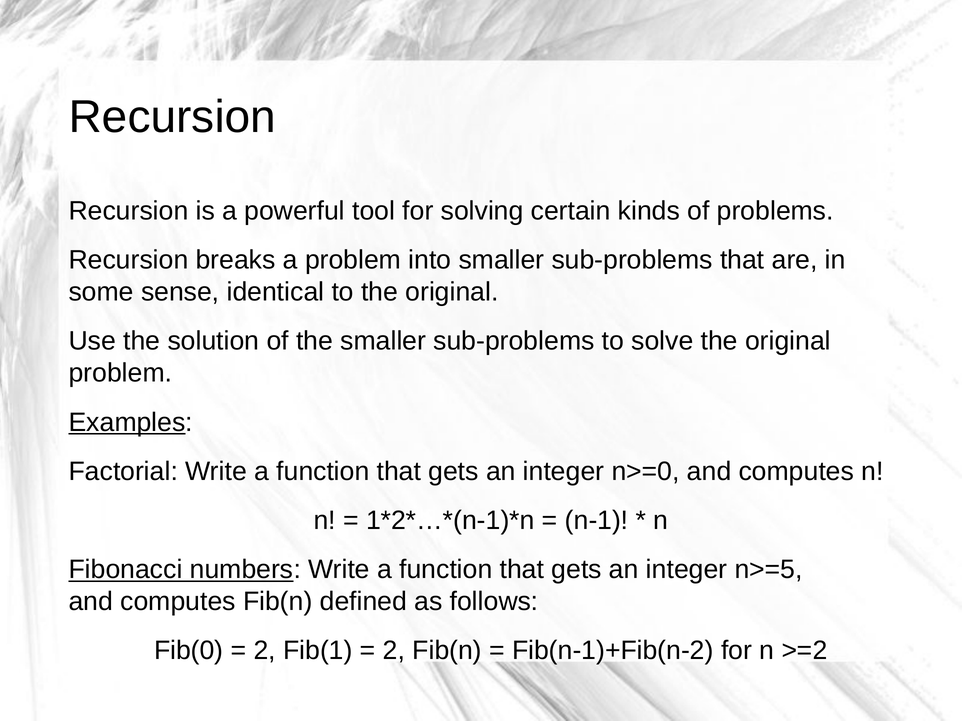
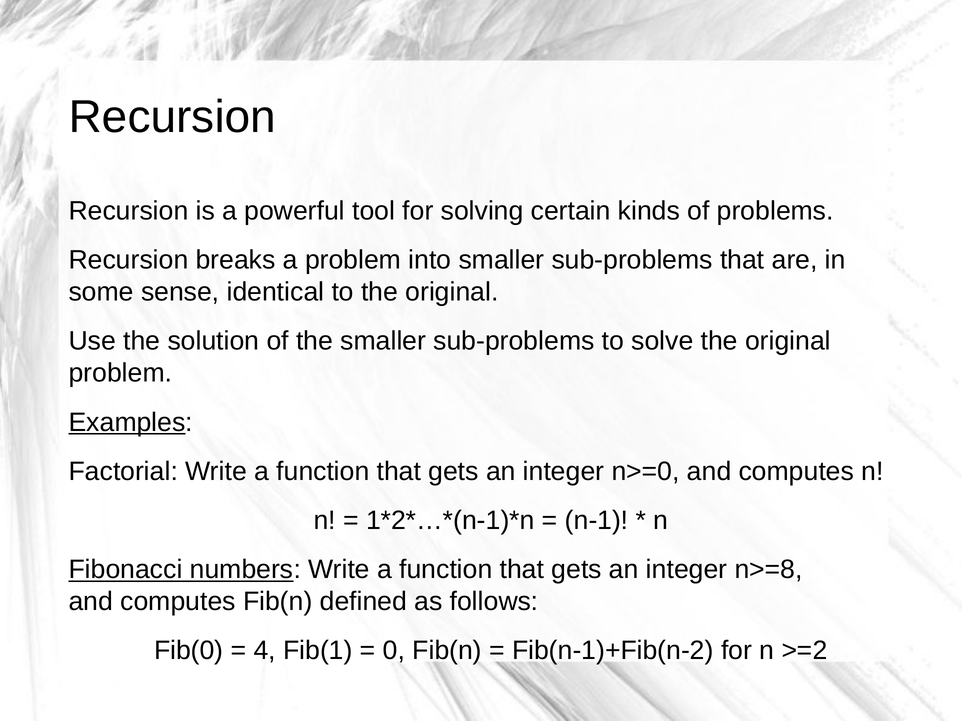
n>=5: n>=5 -> n>=8 (769, 570)
2: 2 -> 4 (265, 651)
2: 2 -> 0 (394, 651)
